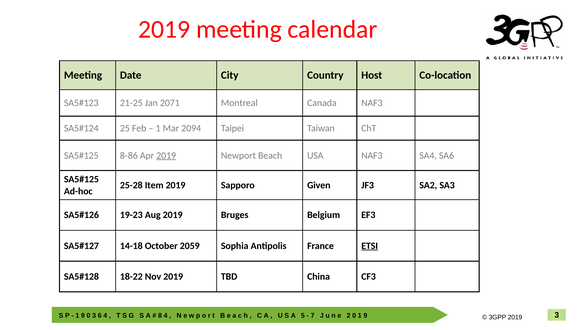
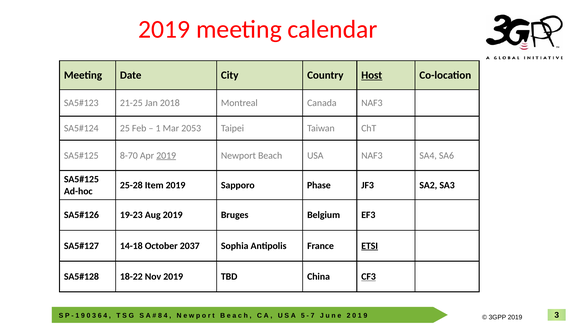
Host underline: none -> present (372, 75)
2071: 2071 -> 2018 (170, 103)
2094: 2094 -> 2053 (191, 128)
8-86: 8-86 -> 8-70 (129, 156)
Given: Given -> Phase (319, 185)
2059: 2059 -> 2037 (190, 246)
CF3 underline: none -> present (369, 277)
